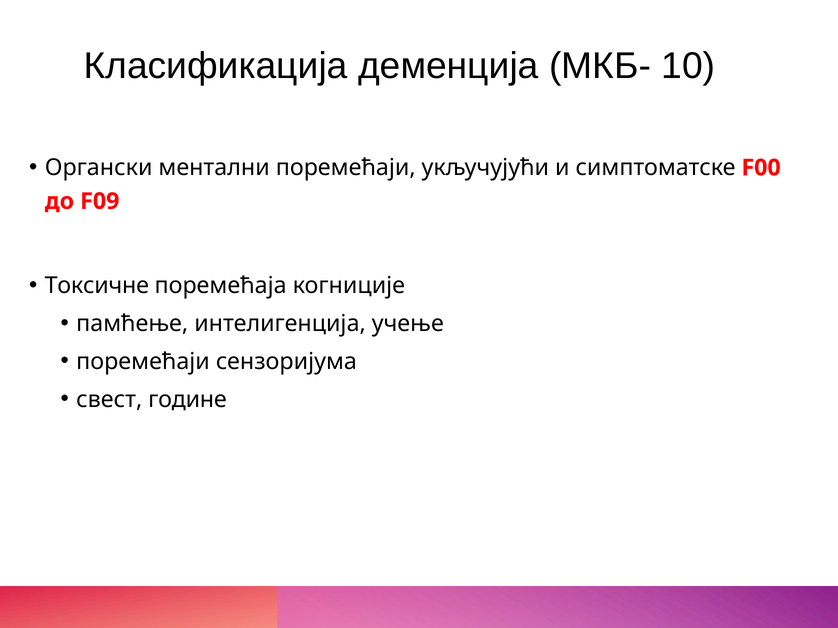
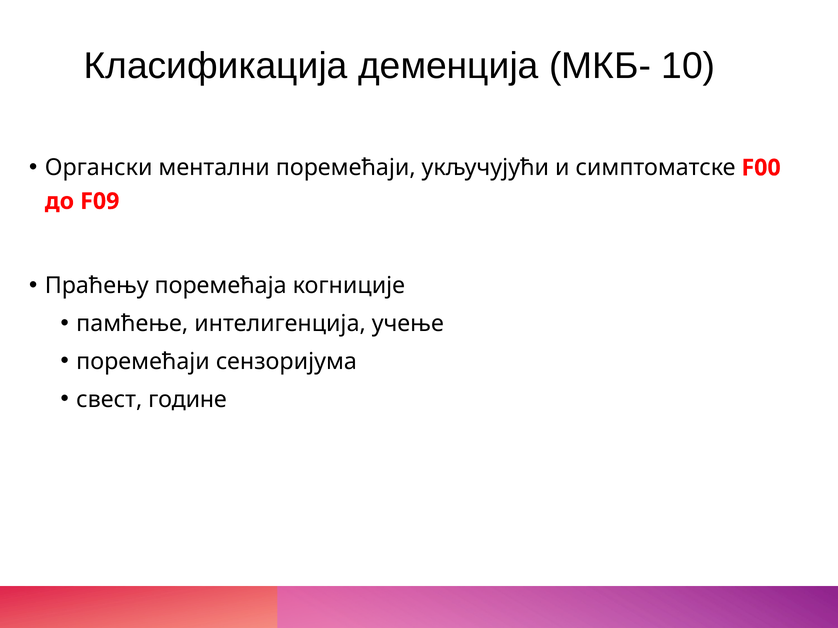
Токсичне: Токсичне -> Праћењу (97, 286)
